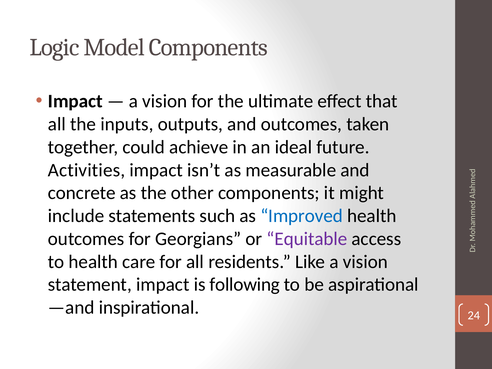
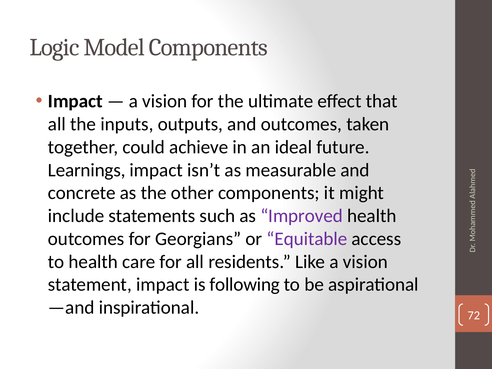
Activities: Activities -> Learnings (87, 170)
Improved colour: blue -> purple (302, 216)
24: 24 -> 72 (474, 315)
